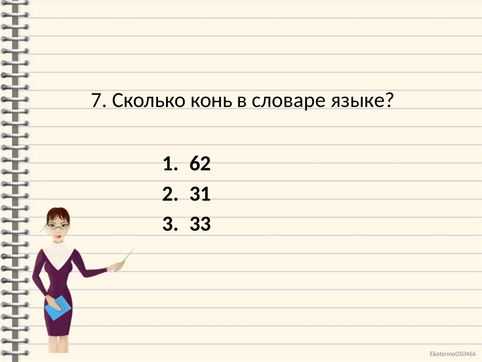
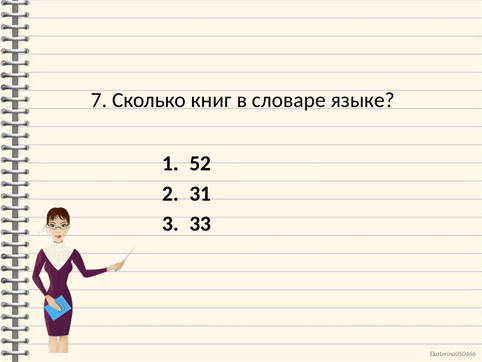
конь: конь -> книг (211, 100)
62: 62 -> 52 (200, 163)
